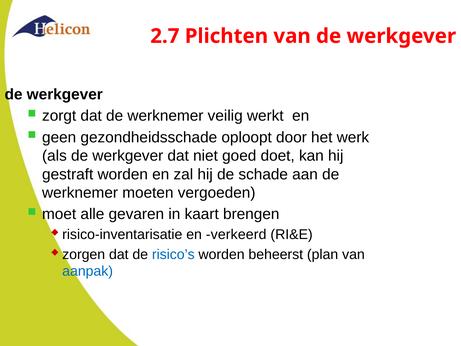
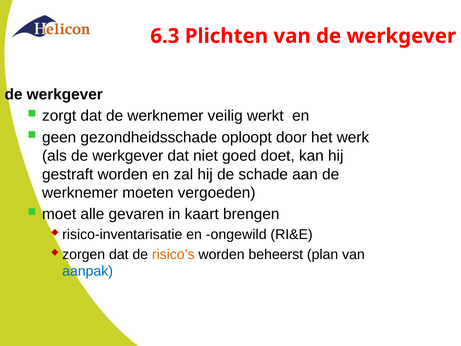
2.7: 2.7 -> 6.3 (165, 36)
verkeerd: verkeerd -> ongewild (236, 234)
risico’s colour: blue -> orange (173, 254)
